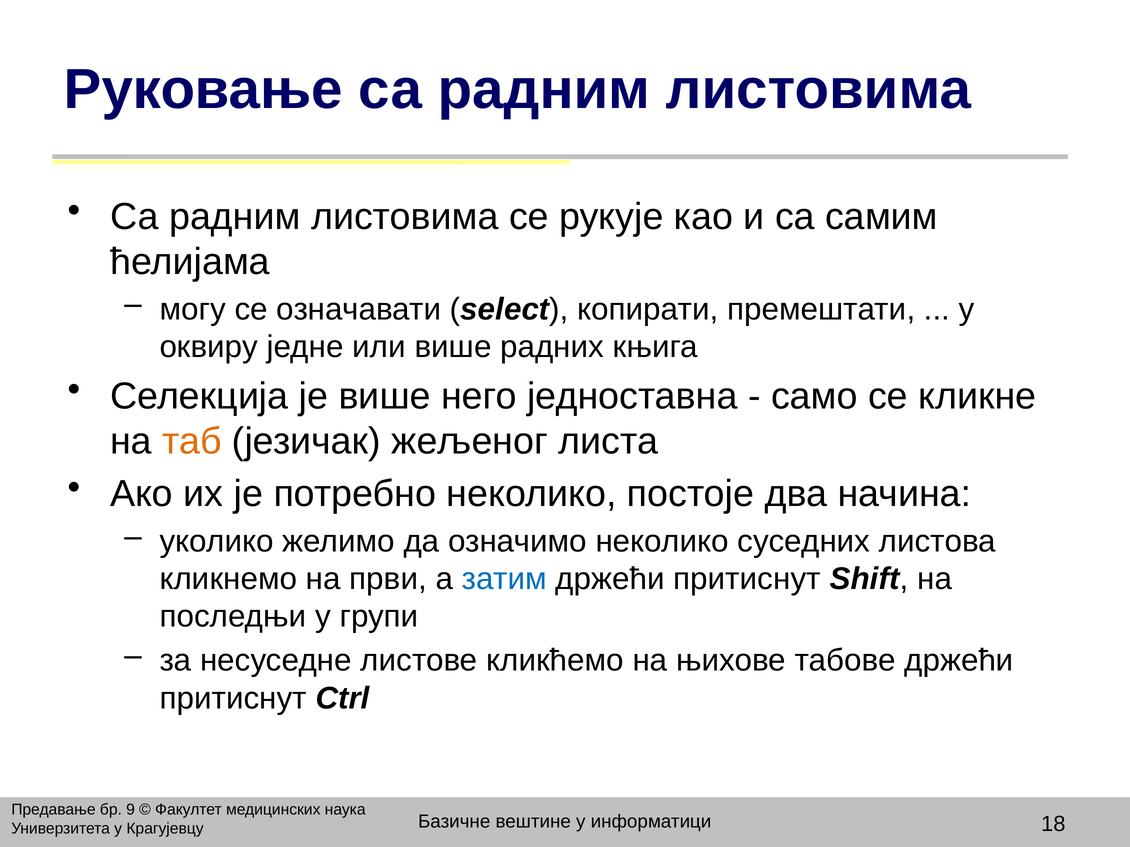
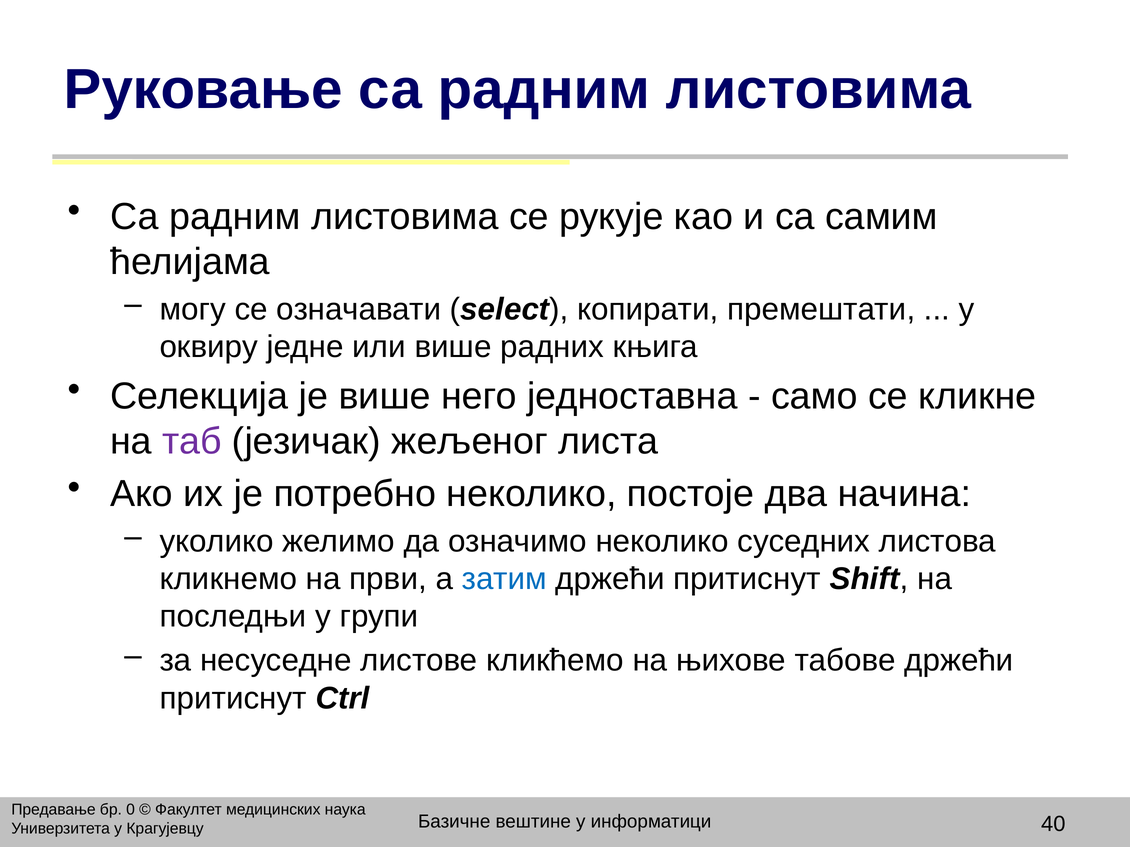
таб colour: orange -> purple (192, 442)
9: 9 -> 0 (131, 810)
18: 18 -> 40 (1053, 824)
